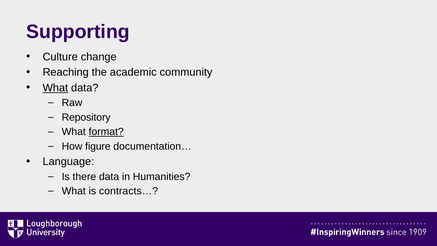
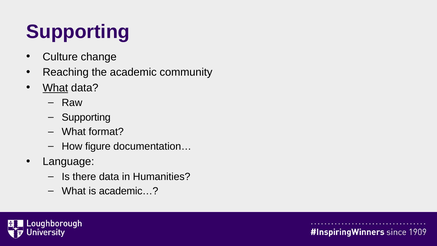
Repository: Repository -> Supporting (86, 117)
format underline: present -> none (106, 132)
contracts…: contracts… -> academic… (129, 191)
